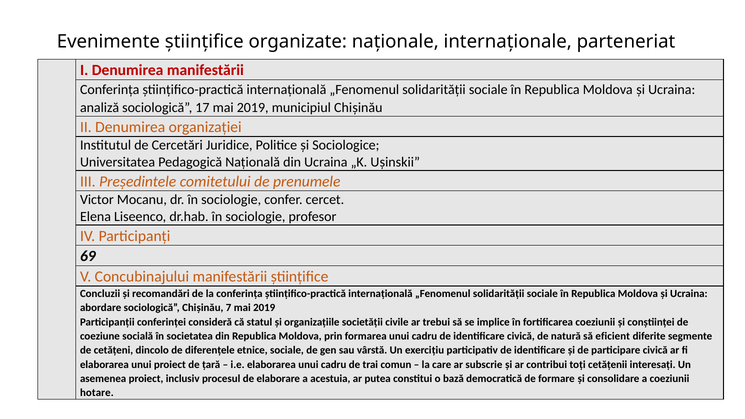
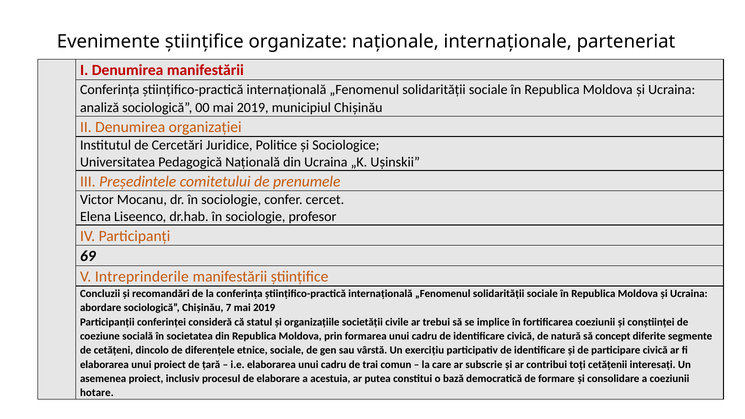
17: 17 -> 00 (202, 108)
Concubinajului: Concubinajului -> Intreprinderile (142, 277)
eficient: eficient -> concept (613, 336)
